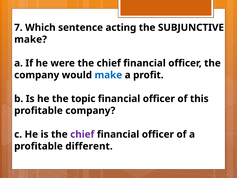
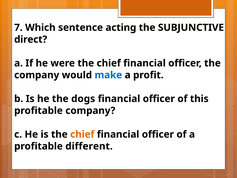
make: make -> direct (31, 39)
topic: topic -> dogs (83, 99)
chief colour: purple -> orange (82, 134)
